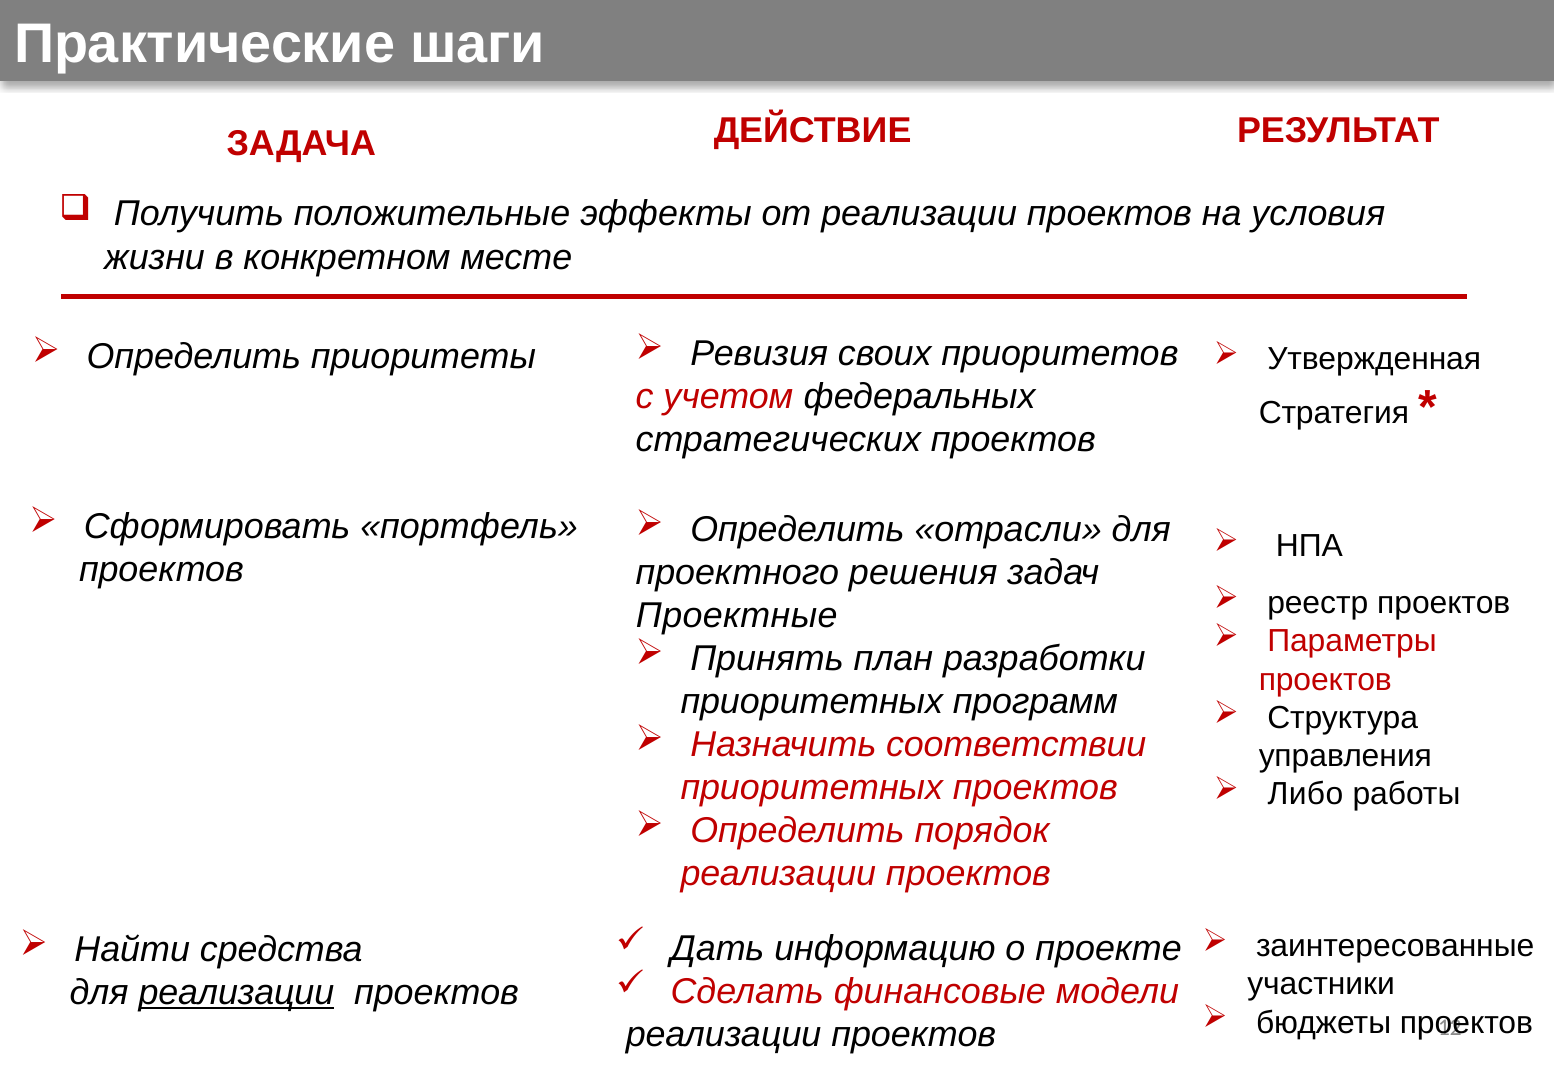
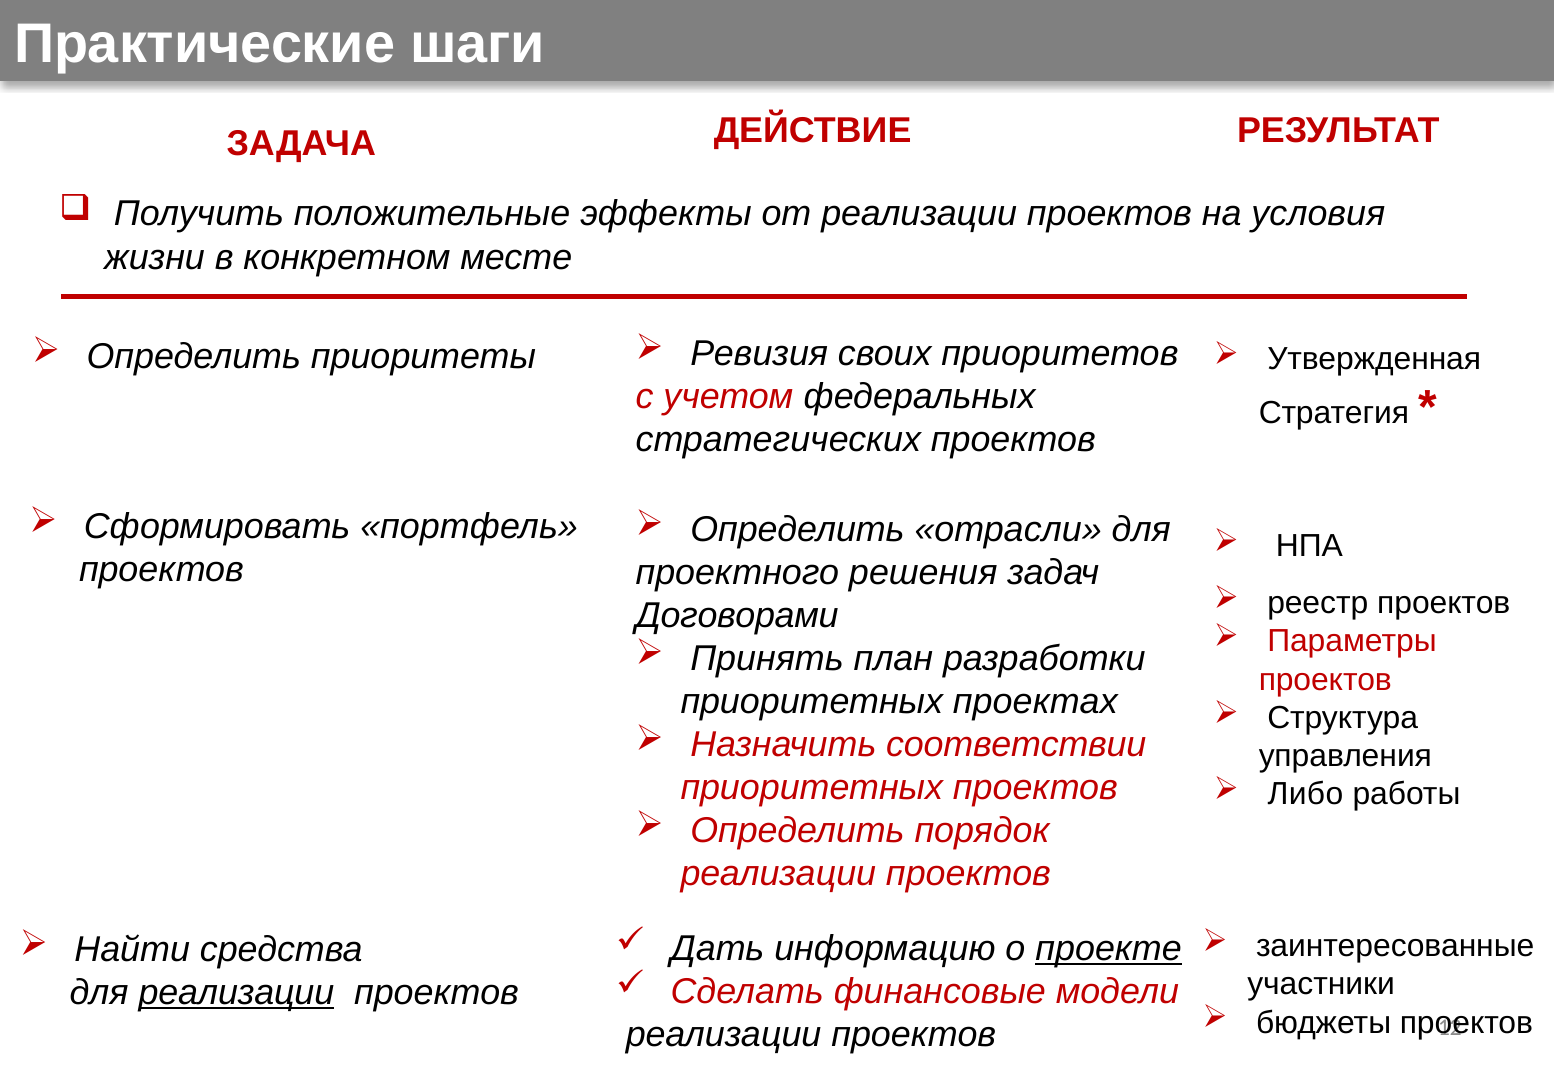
Проектные: Проектные -> Договорами (737, 615)
программ: программ -> проектах (1035, 701)
проекте underline: none -> present (1109, 949)
